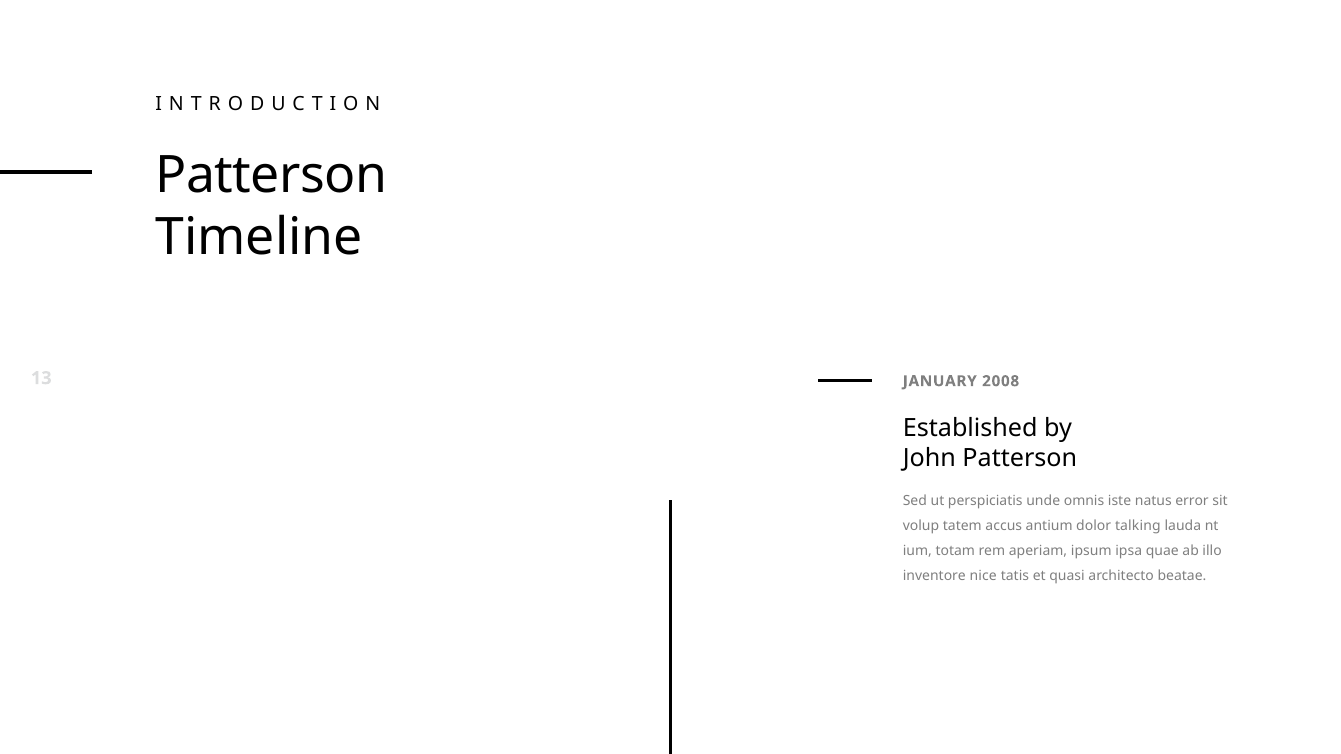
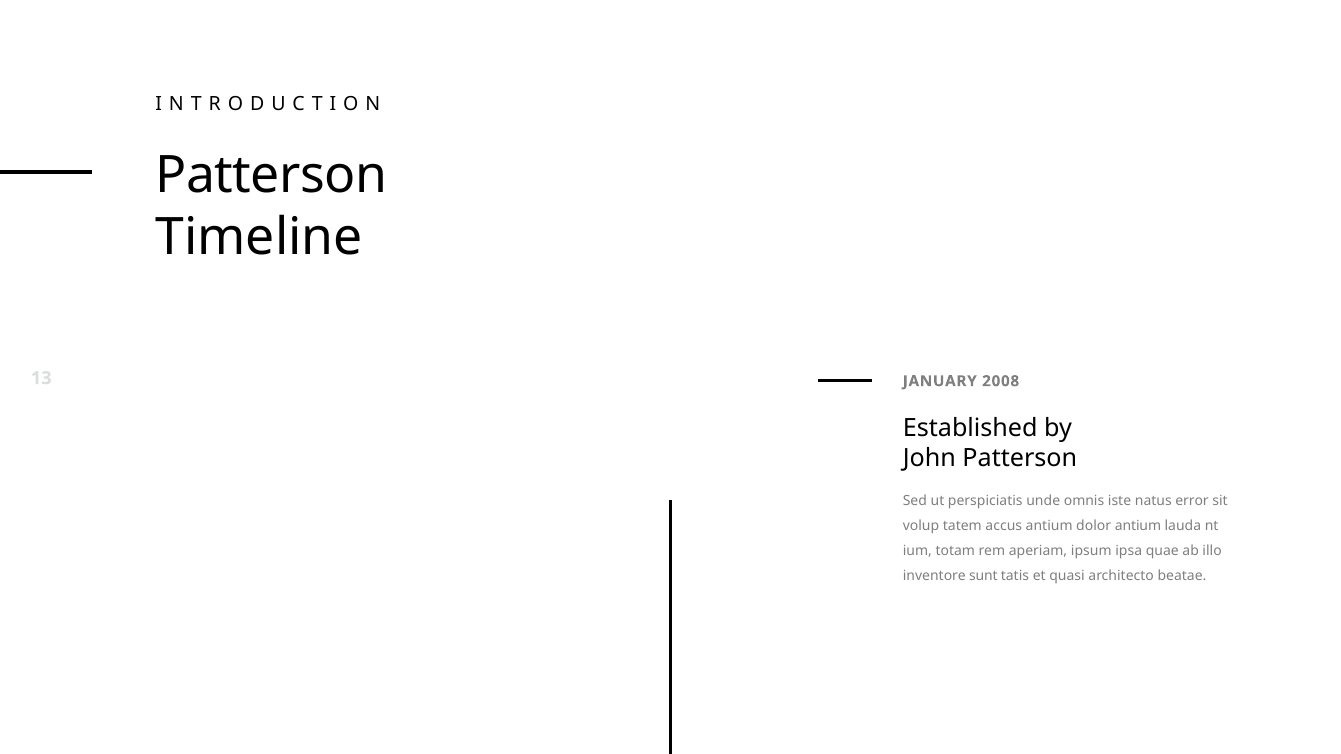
dolor talking: talking -> antium (1138, 526)
nice: nice -> sunt (983, 576)
